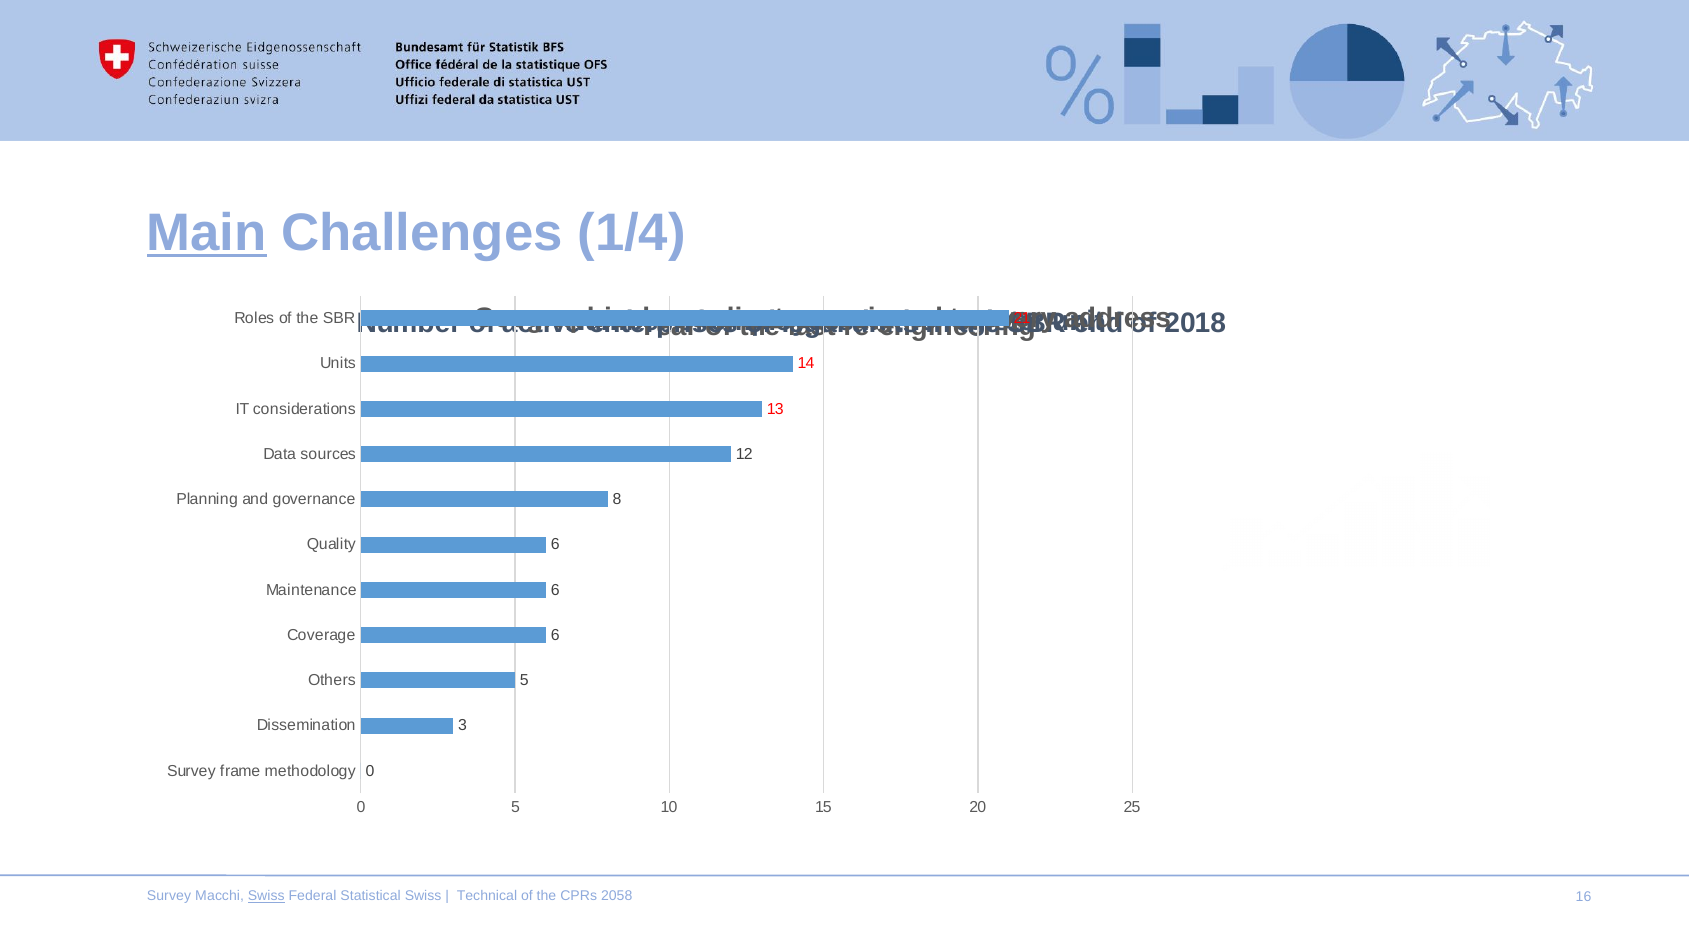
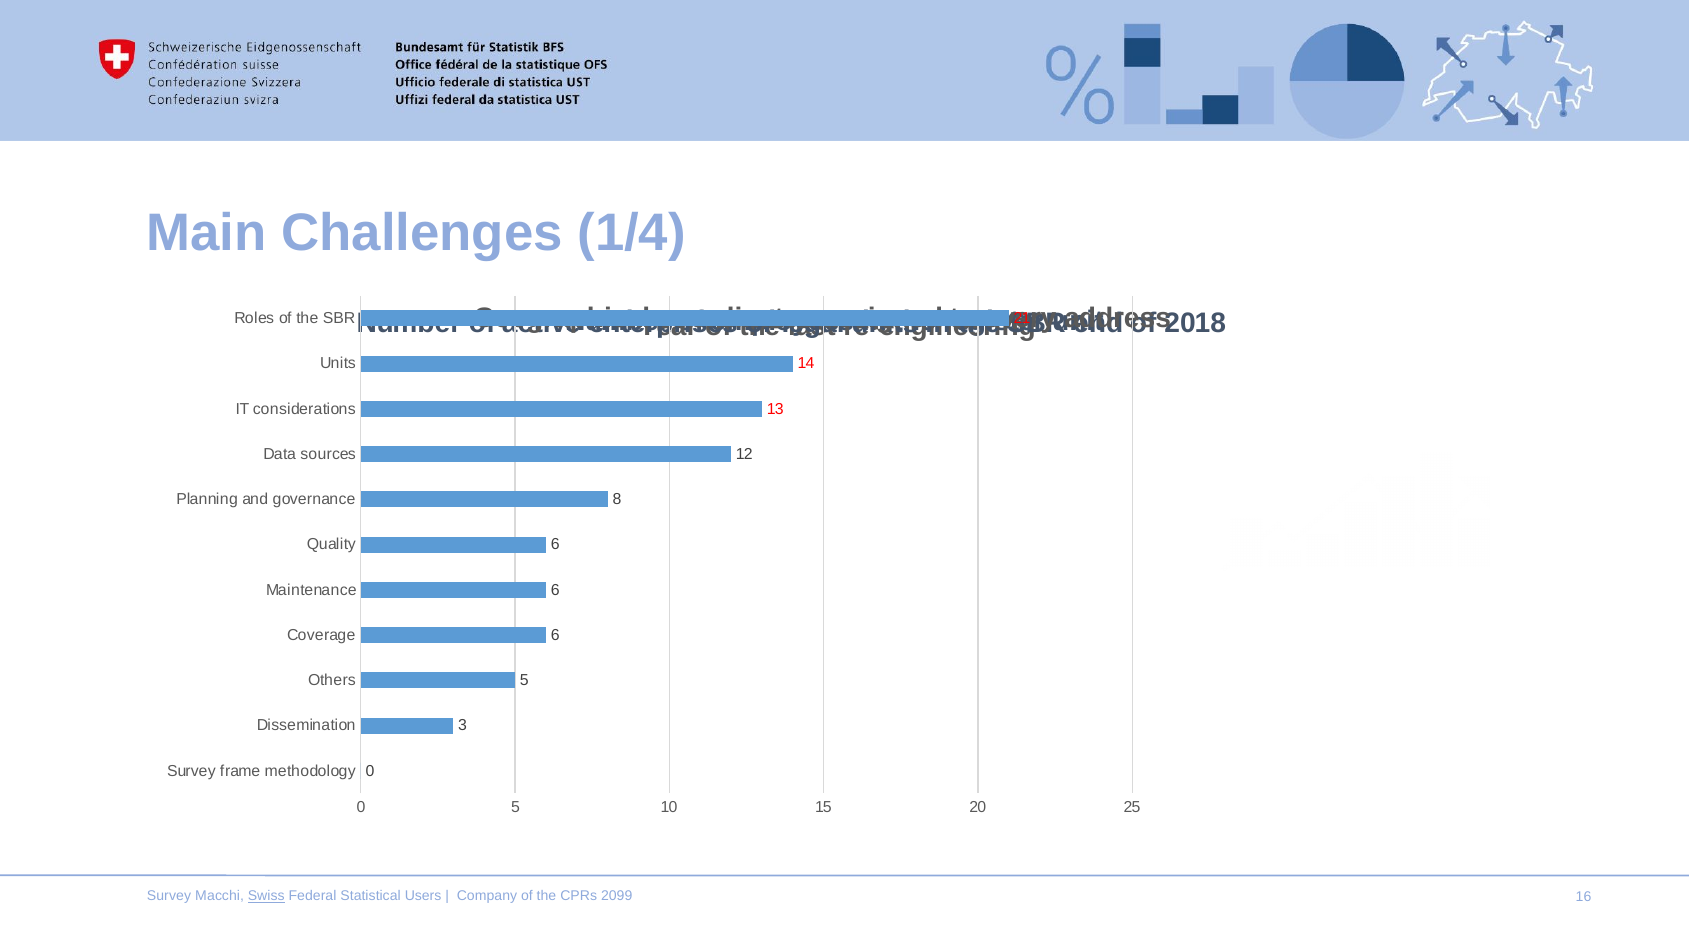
Main underline: present -> none (207, 233)
Statistical Swiss: Swiss -> Users (423, 896)
Technical: Technical -> Company (487, 896)
2058: 2058 -> 2099 (617, 896)
